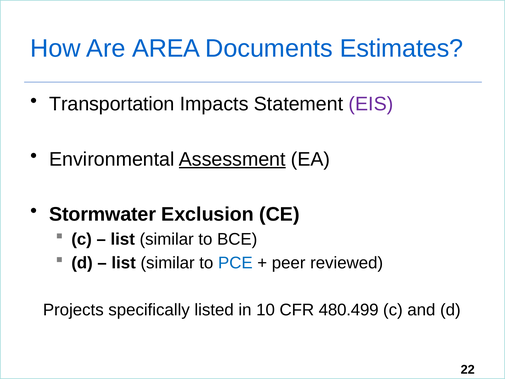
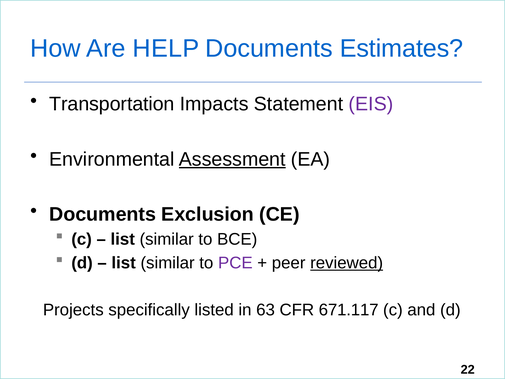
AREA: AREA -> HELP (166, 48)
Stormwater: Stormwater -> Documents (103, 214)
PCE colour: blue -> purple (235, 263)
reviewed underline: none -> present (347, 263)
10: 10 -> 63 (266, 310)
480.499: 480.499 -> 671.117 (349, 310)
